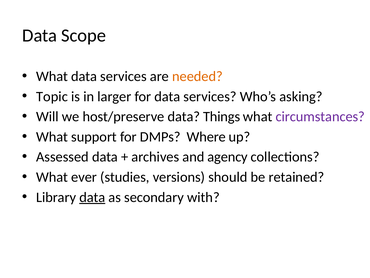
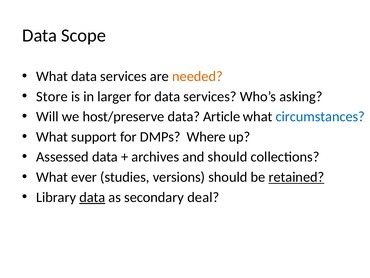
Topic: Topic -> Store (52, 96)
Things: Things -> Article (222, 116)
circumstances colour: purple -> blue (320, 116)
and agency: agency -> should (227, 157)
retained underline: none -> present (296, 177)
with: with -> deal (203, 197)
